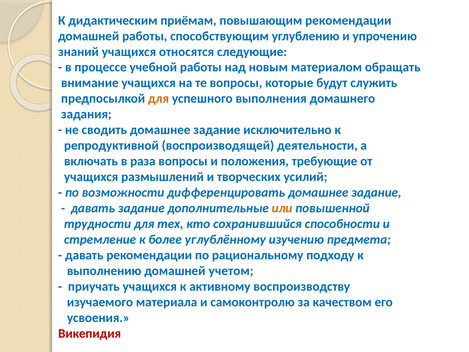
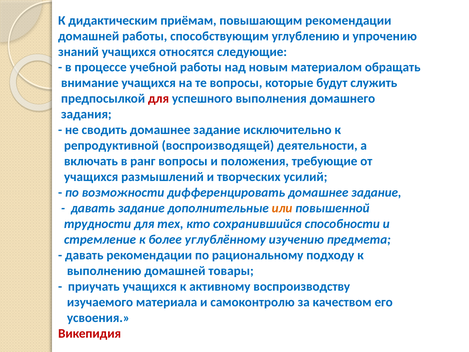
для colour: orange -> red (159, 99)
раза: раза -> ранг (143, 161)
учетом: учетом -> товары (231, 271)
